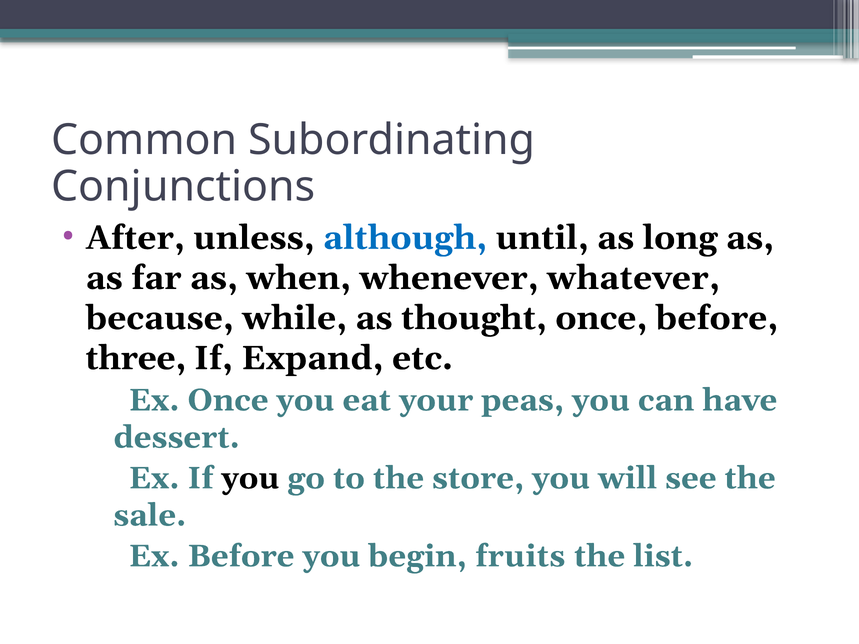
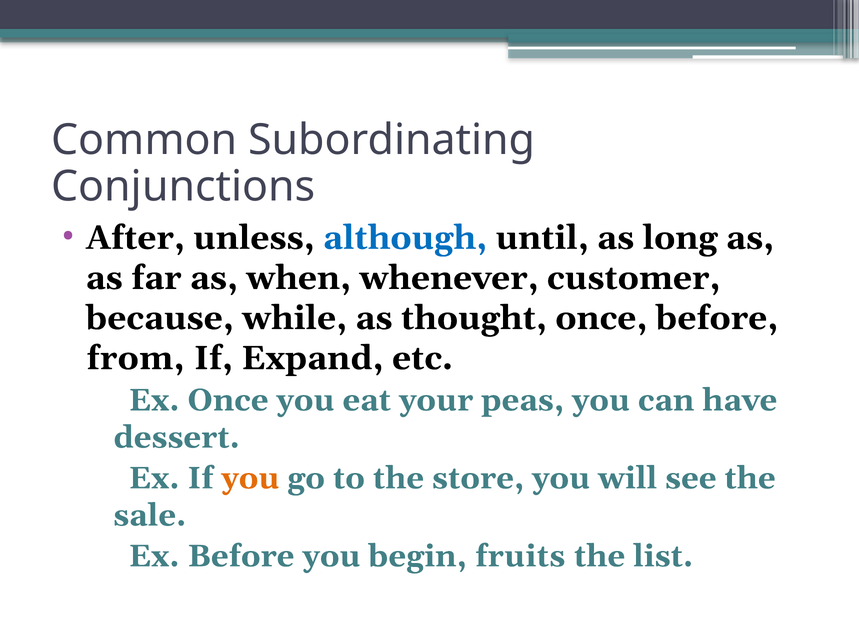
whatever: whatever -> customer (634, 278)
three: three -> from (135, 358)
you colour: black -> orange (250, 478)
